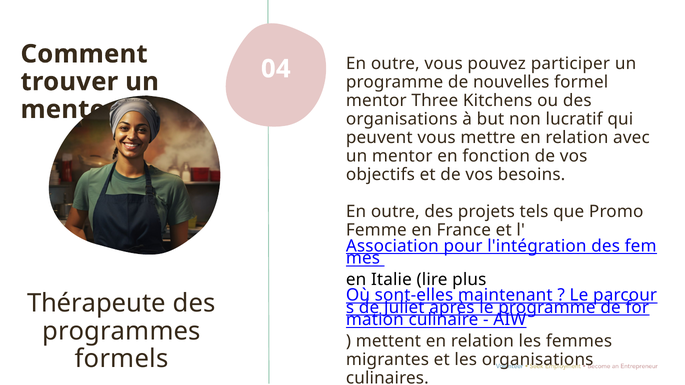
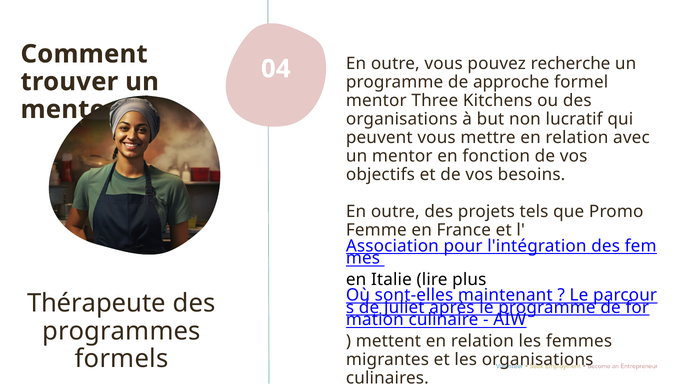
participer: participer -> recherche (571, 64)
nouvelles: nouvelles -> approche (511, 82)
